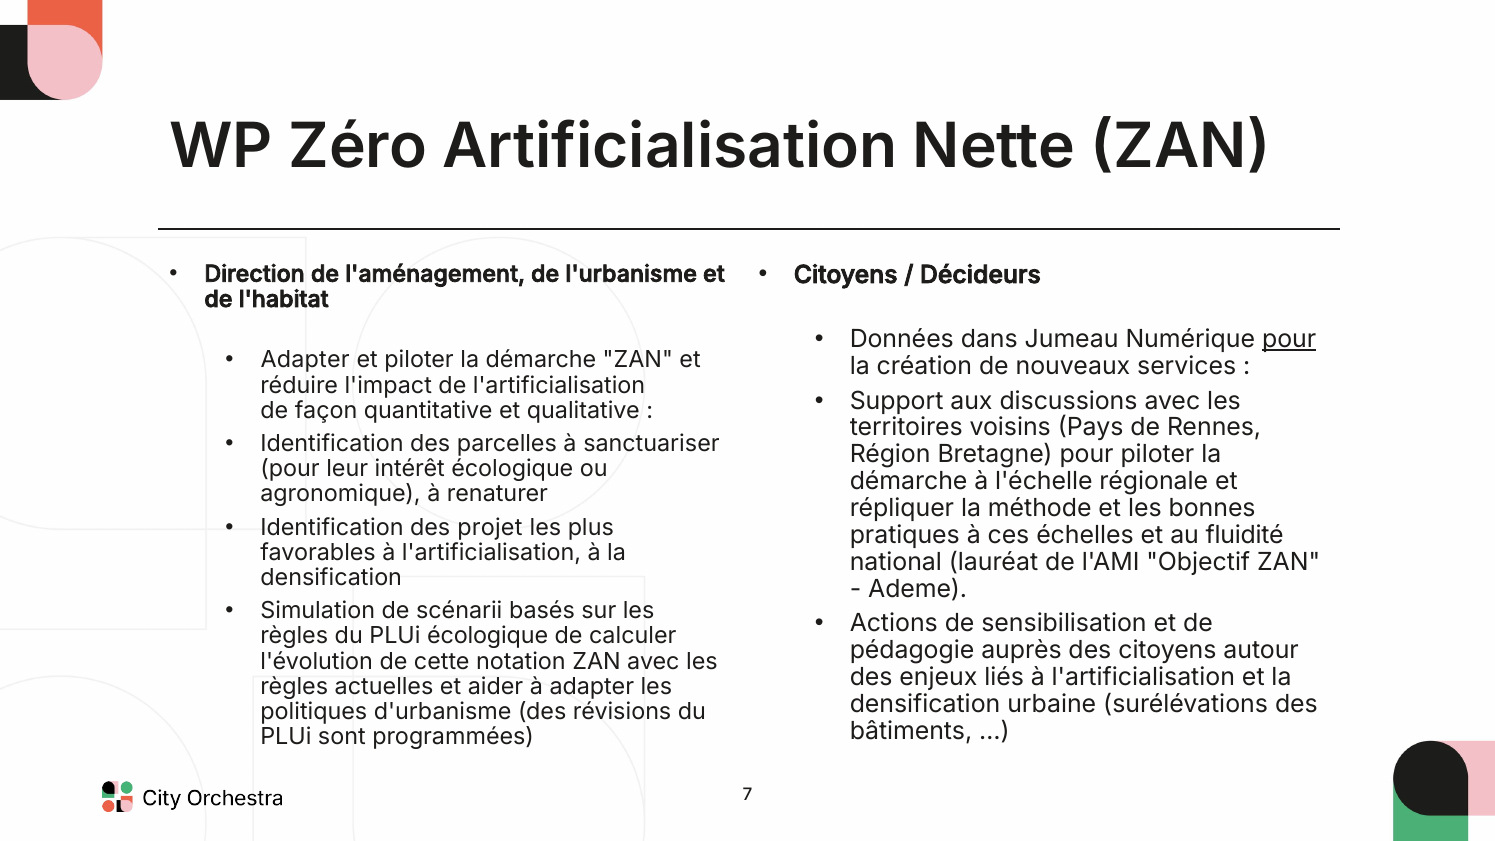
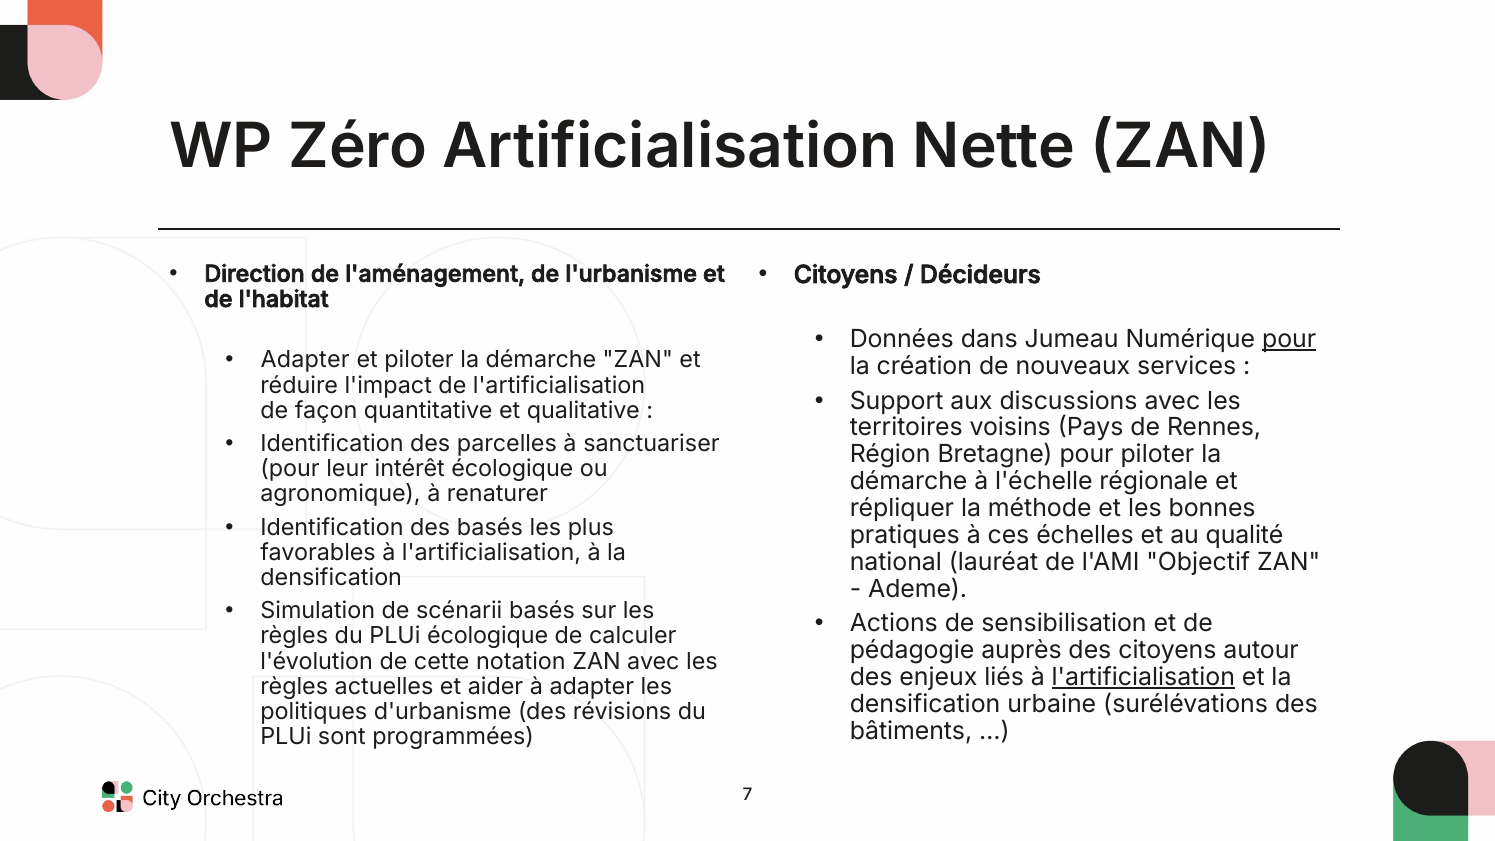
des projet: projet -> basés (490, 527)
fluidité: fluidité -> qualité (1245, 535)
l'artificialisation underline: none -> present (1143, 677)
